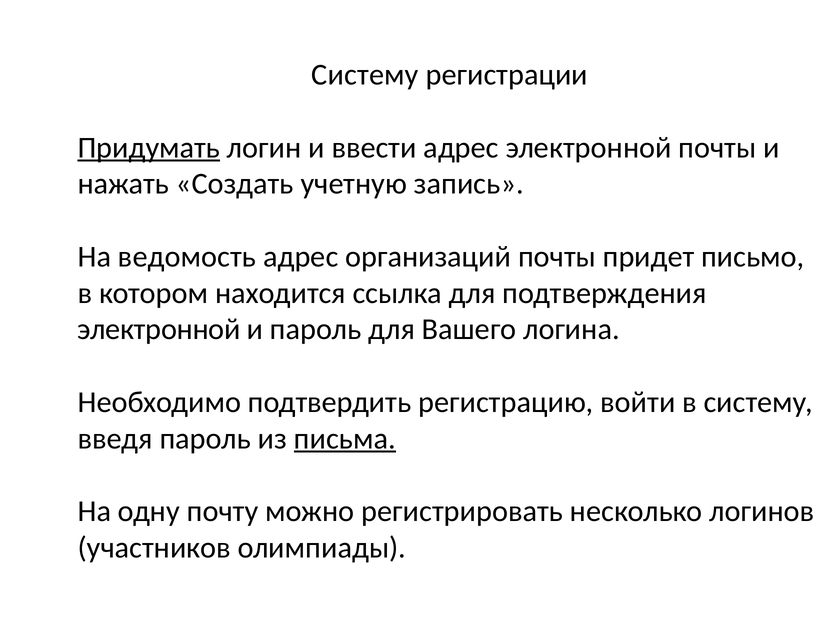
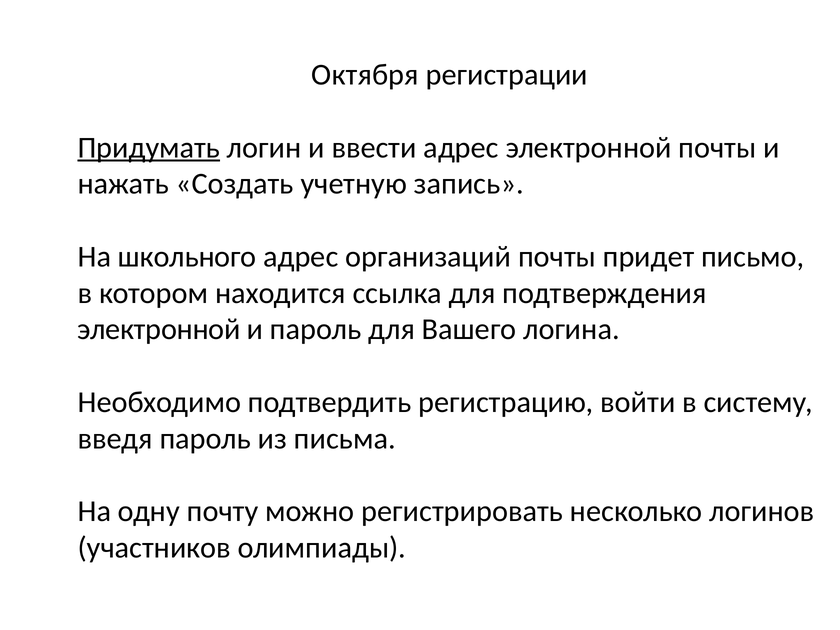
Систему: Систему -> Октября (365, 75)
ведомость: ведомость -> школьного (187, 257)
письма underline: present -> none (345, 439)
